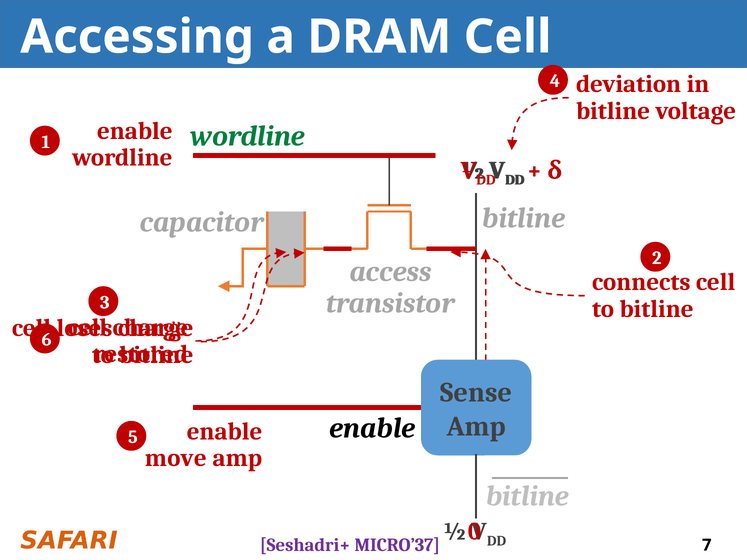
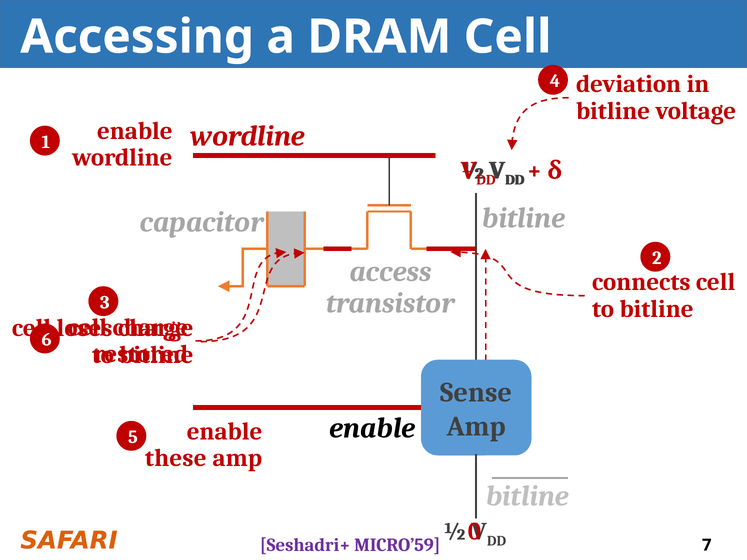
wordline colour: green -> red (248, 136)
move: move -> these (176, 458)
MICRO’37: MICRO’37 -> MICRO’59 (397, 545)
